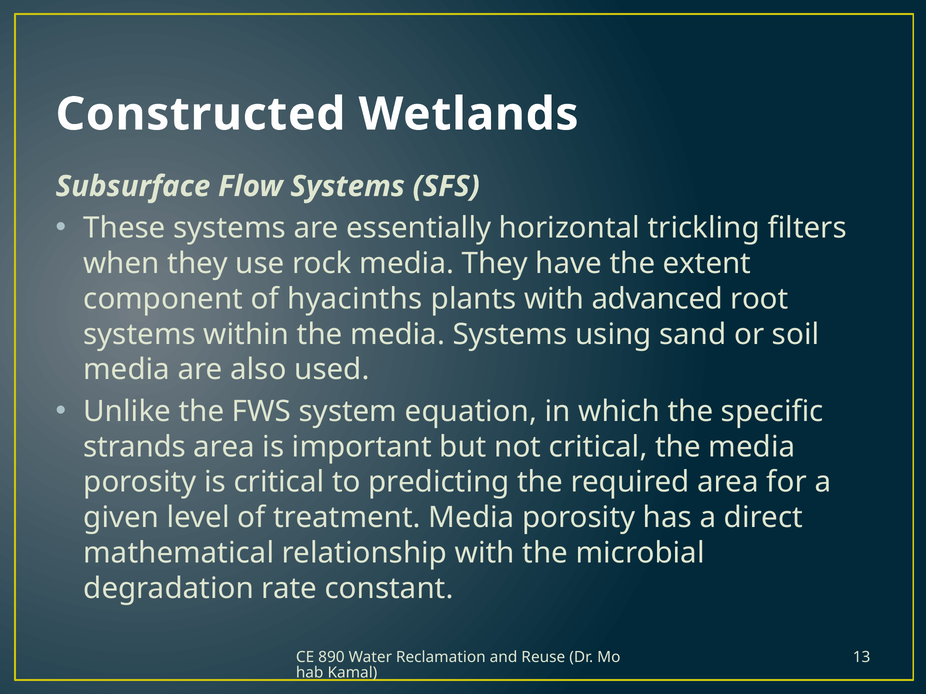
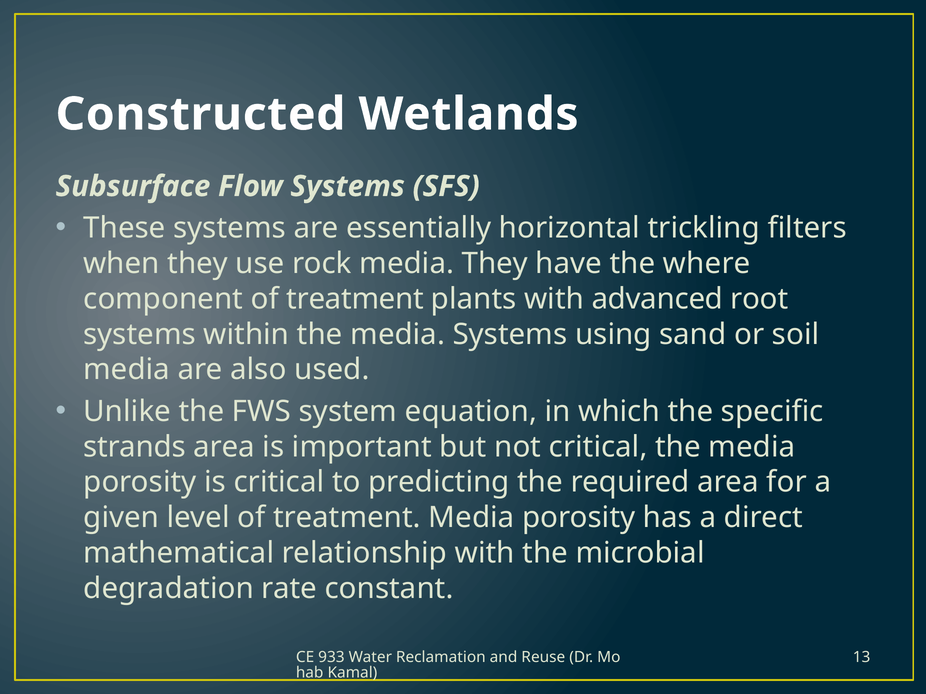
extent: extent -> where (707, 264)
component of hyacinths: hyacinths -> treatment (355, 299)
890: 890 -> 933 (331, 658)
